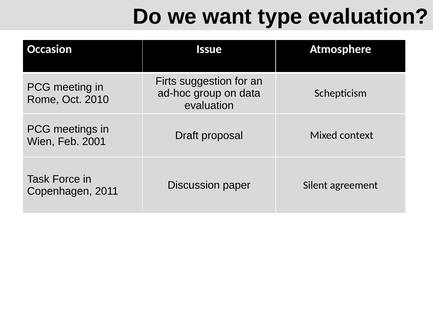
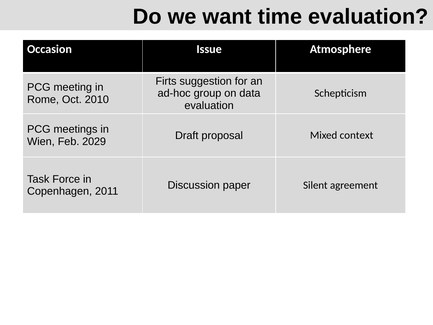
type: type -> time (280, 17)
2001: 2001 -> 2029 (94, 141)
